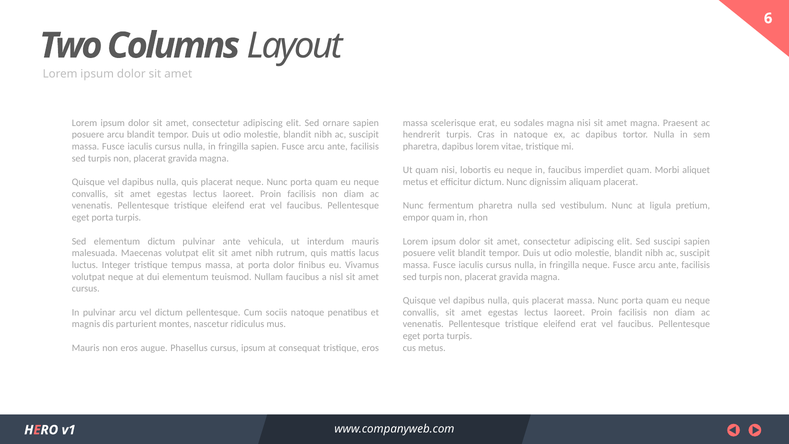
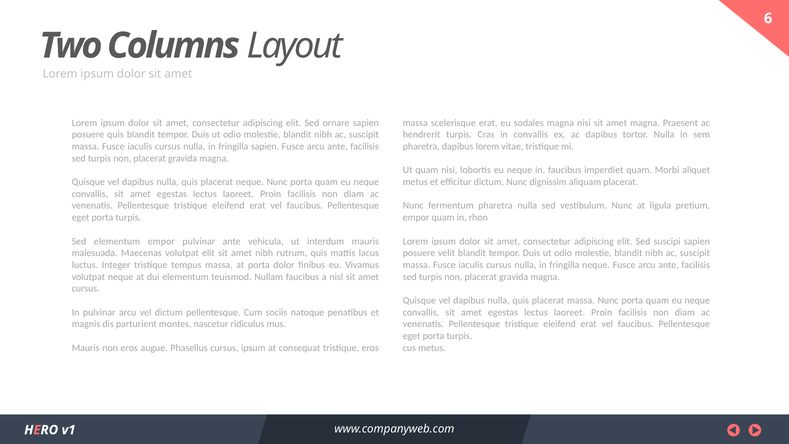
posuere arcu: arcu -> quis (115, 135)
in natoque: natoque -> convallis (531, 135)
elementum dictum: dictum -> empor (161, 241)
